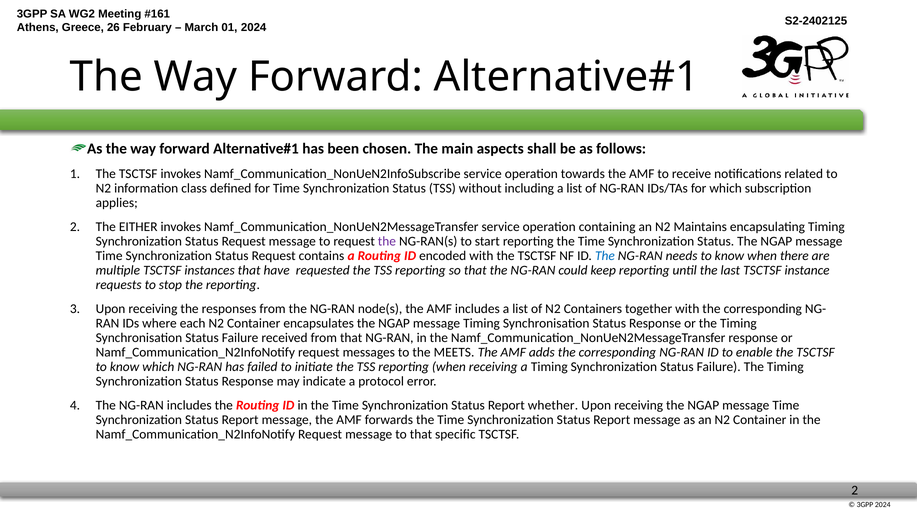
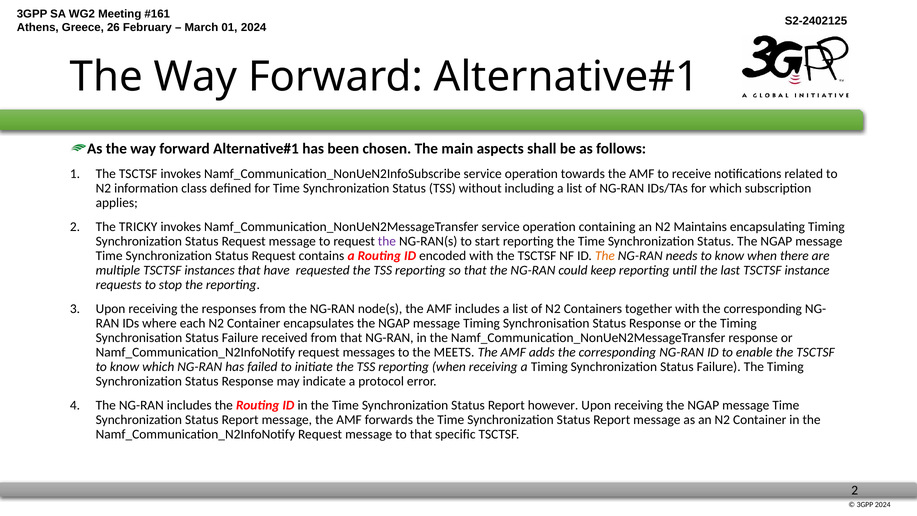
EITHER: EITHER -> TRICKY (138, 227)
The colour: blue -> orange (605, 256)
whether: whether -> however (553, 405)
